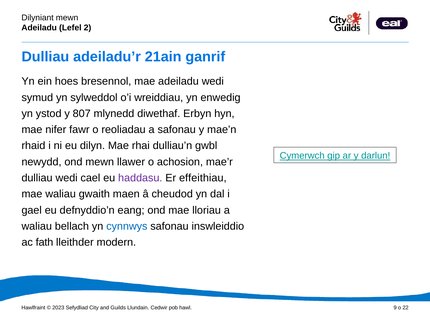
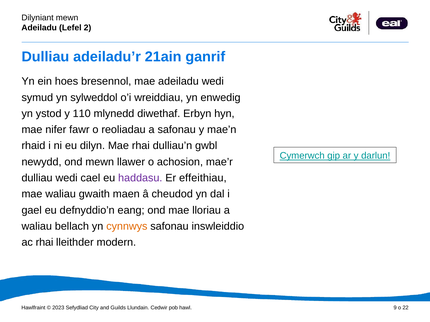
807: 807 -> 110 (82, 114)
cynnwys colour: blue -> orange (127, 227)
ac fath: fath -> rhai (45, 243)
